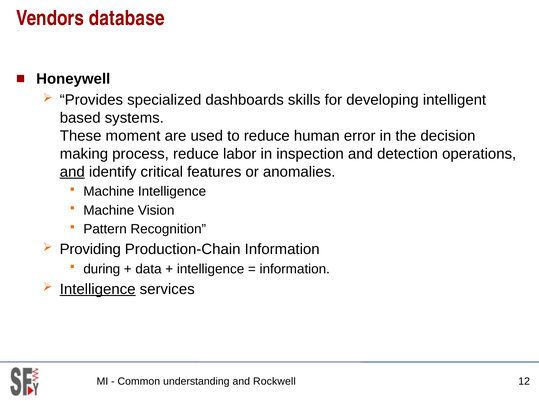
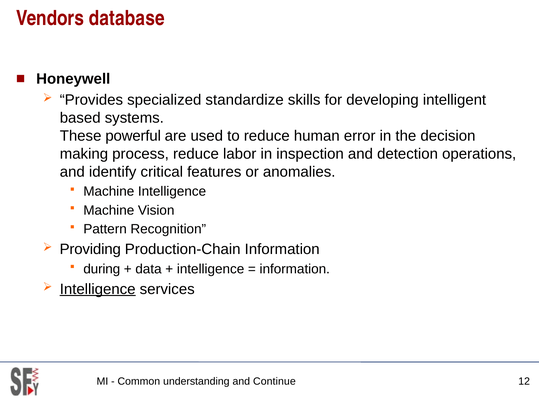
dashboards: dashboards -> standardize (245, 100)
moment: moment -> powerful (133, 136)
and underline: present -> none (72, 172)
Rockwell: Rockwell -> Continue (274, 382)
